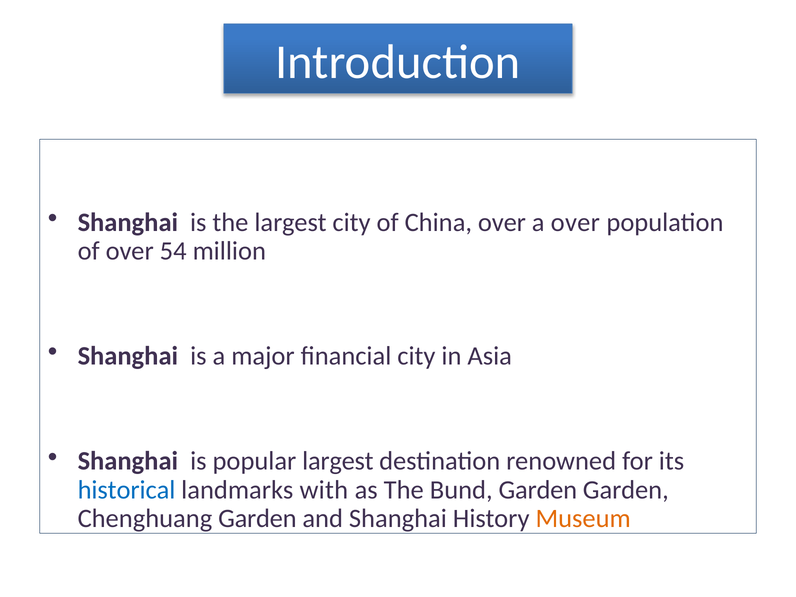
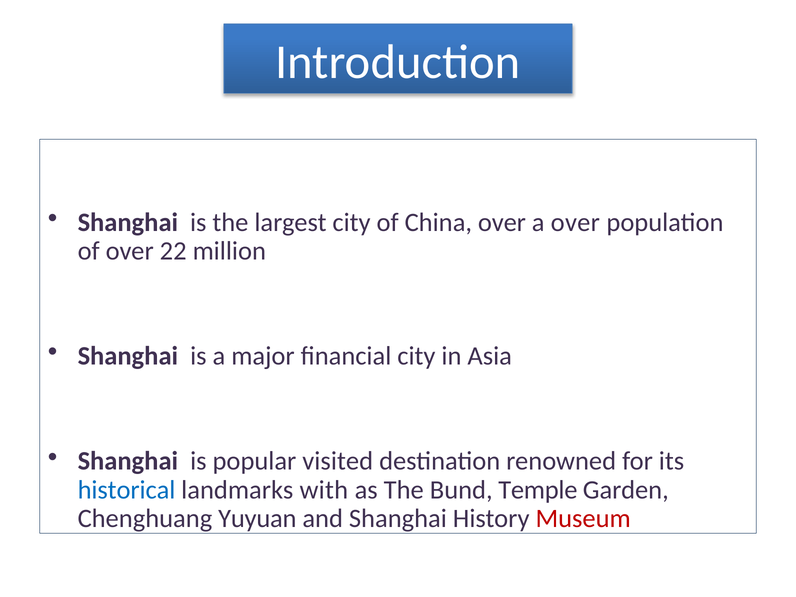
54: 54 -> 22 (173, 251)
popular largest: largest -> visited (338, 461)
Bund Garden: Garden -> Temple (538, 490)
Chenghuang Garden: Garden -> Yuyuan (257, 519)
Museum colour: orange -> red (583, 519)
